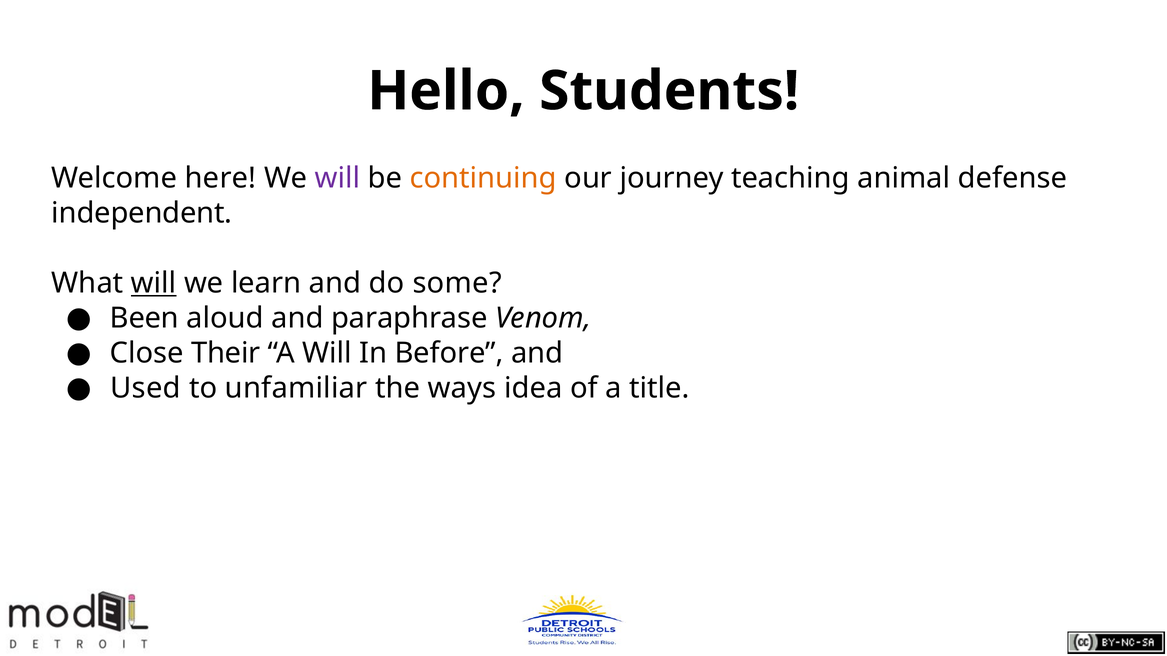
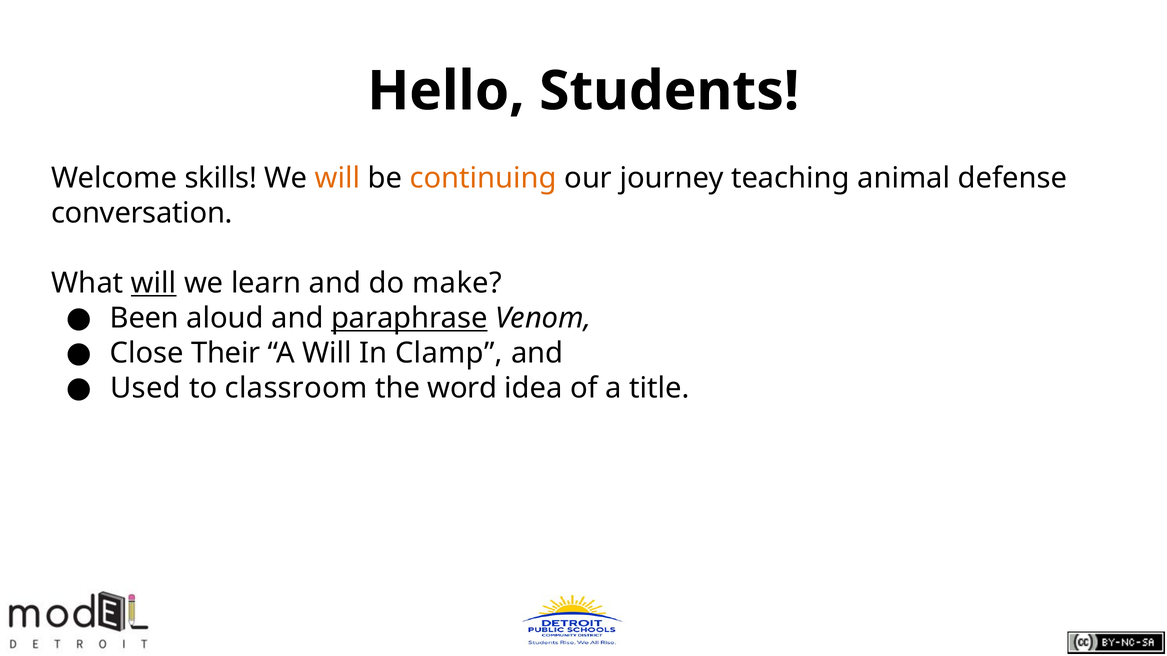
here: here -> skills (221, 178)
will colour: purple -> orange (337, 178)
independent: independent -> conversation (142, 213)
some: some -> make (457, 283)
paraphrase underline: none -> present (409, 318)
Before: Before -> Clamp (449, 353)
unfamiliar: unfamiliar -> classroom (296, 388)
ways: ways -> word (462, 388)
